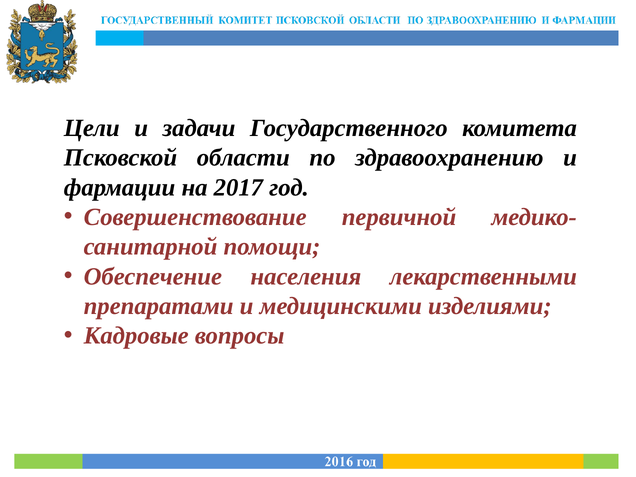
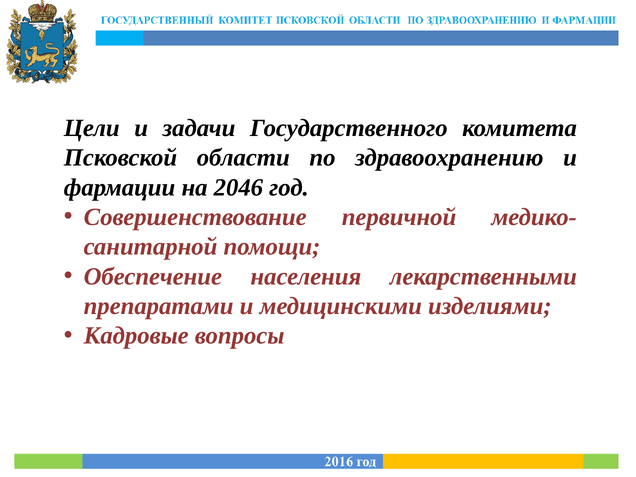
2017: 2017 -> 2046 (238, 187)
